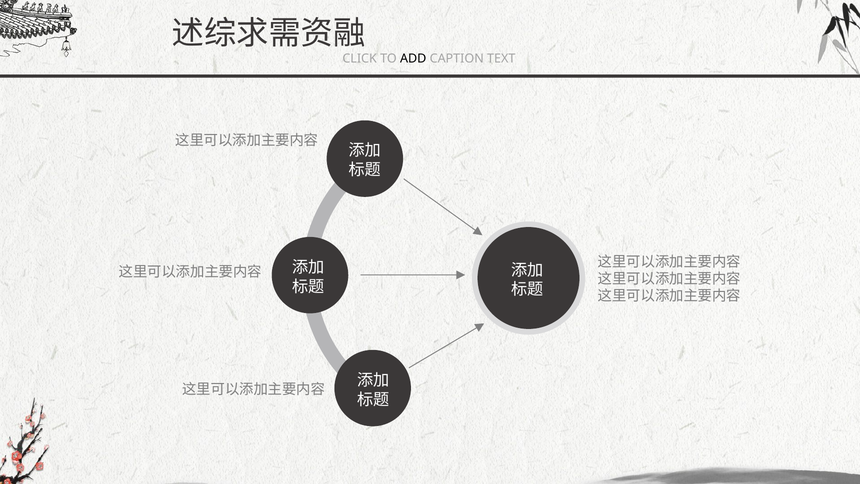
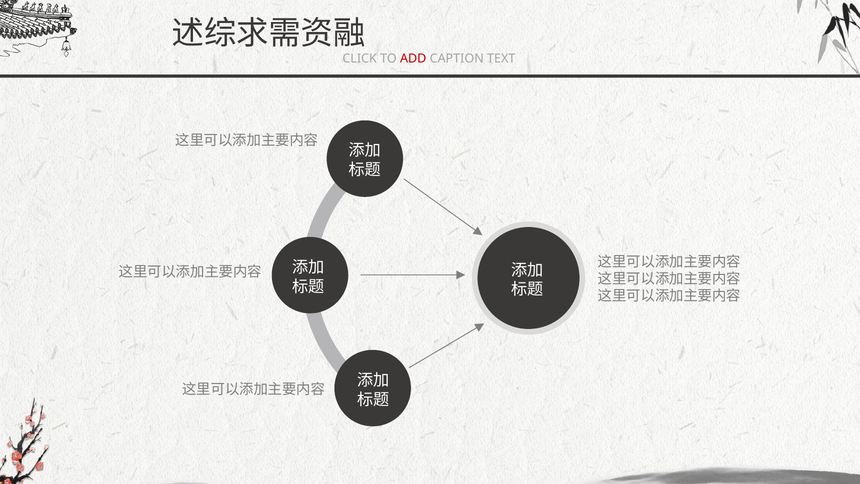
ADD colour: black -> red (413, 59)
